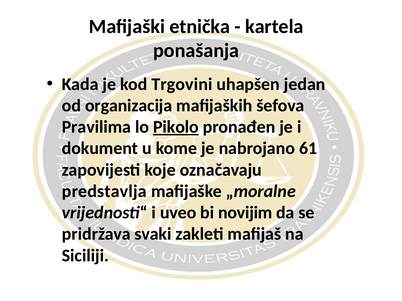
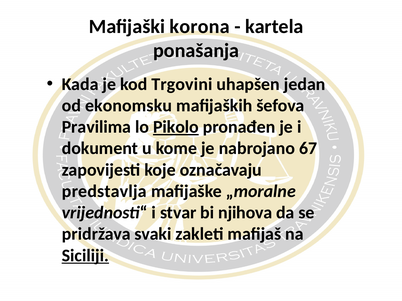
etnička: etnička -> korona (200, 27)
organizacija: organizacija -> ekonomsku (129, 106)
61: 61 -> 67 (308, 149)
uveo: uveo -> stvar (178, 213)
novijim: novijim -> njihova (245, 213)
Siciliji underline: none -> present (85, 256)
